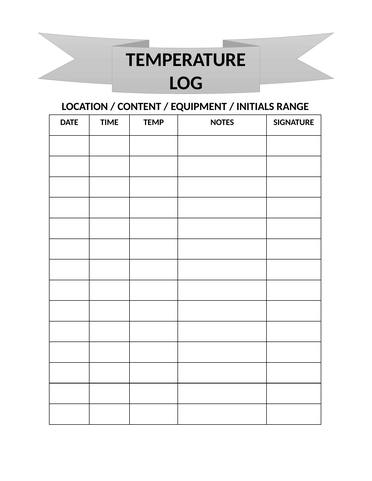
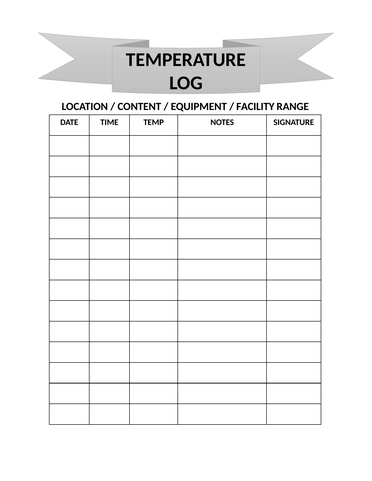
INITIALS: INITIALS -> FACILITY (255, 107)
